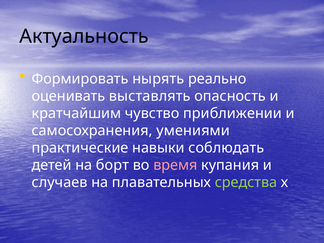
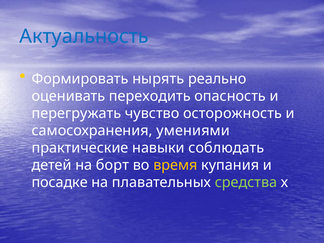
Актуальность colour: black -> blue (84, 36)
выставлять: выставлять -> переходить (150, 96)
кратчайшим: кратчайшим -> перегружать (76, 113)
приближении: приближении -> осторожность (233, 113)
время colour: pink -> yellow (175, 165)
случаев: случаев -> посадке (60, 182)
